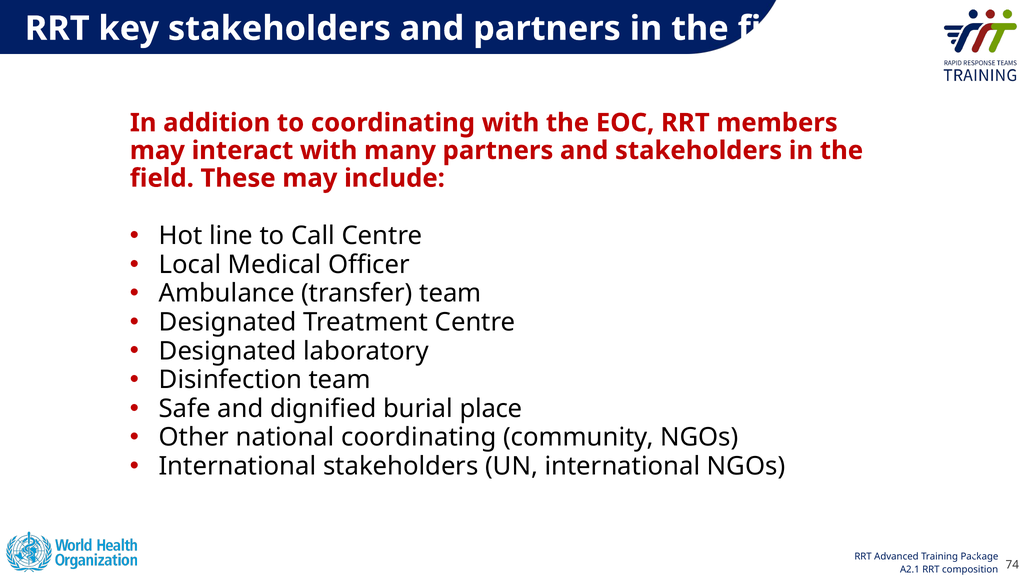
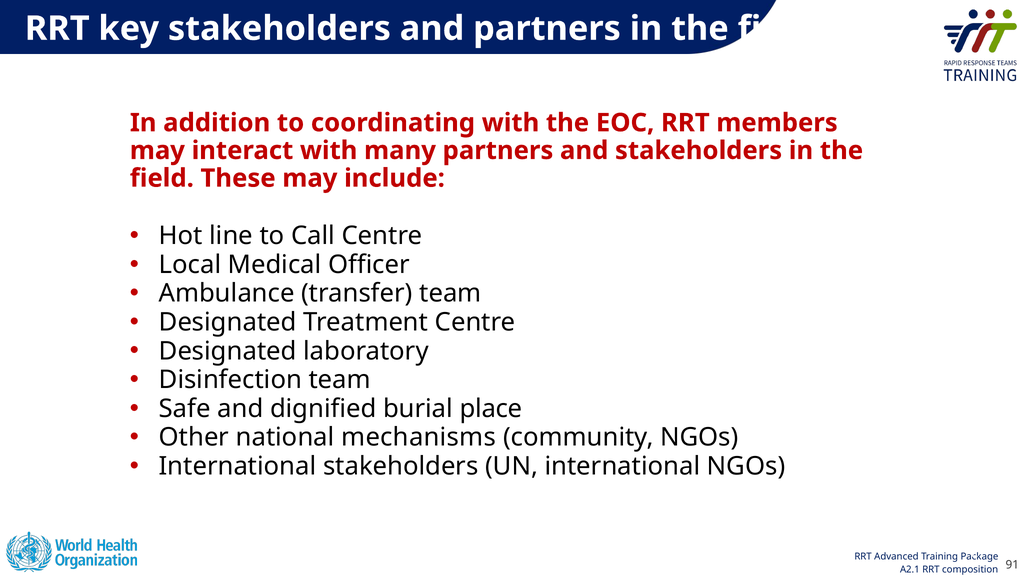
national coordinating: coordinating -> mechanisms (419, 438)
74: 74 -> 91 (1012, 565)
